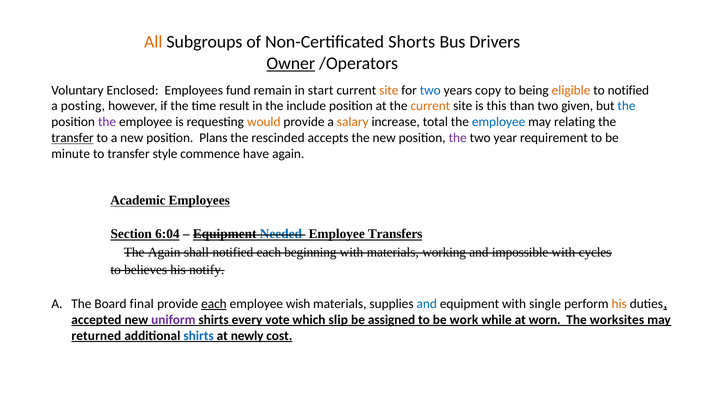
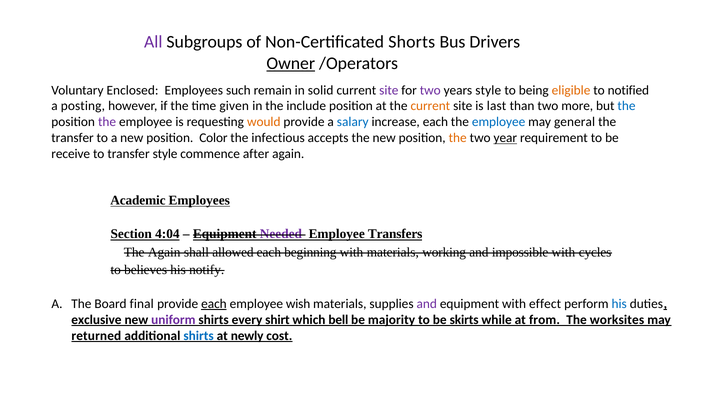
All colour: orange -> purple (153, 42)
fund: fund -> such (238, 90)
start: start -> solid (321, 90)
site colour: orange -> purple (389, 90)
two colour: blue -> purple (430, 90)
years copy: copy -> style (488, 90)
result: result -> given (234, 106)
this: this -> last (497, 106)
given: given -> more (577, 106)
salary colour: orange -> blue (353, 122)
increase total: total -> each (435, 122)
relating: relating -> general (575, 122)
transfer underline: present -> none (73, 138)
Plans: Plans -> Color (213, 138)
rescinded: rescinded -> infectious (278, 138)
the colour: purple -> orange (458, 138)
year underline: none -> present (505, 138)
minute: minute -> receive (71, 154)
have: have -> after (256, 154)
6:04: 6:04 -> 4:04 (167, 234)
Needed colour: blue -> purple (281, 234)
shall notified: notified -> allowed (233, 252)
and colour: blue -> purple (427, 304)
single: single -> effect (545, 304)
his colour: orange -> blue (619, 304)
accepted: accepted -> exclusive (96, 320)
vote: vote -> shirt (277, 320)
slip: slip -> bell (338, 320)
assigned: assigned -> majority (392, 320)
work: work -> skirts (464, 320)
worn: worn -> from (545, 320)
